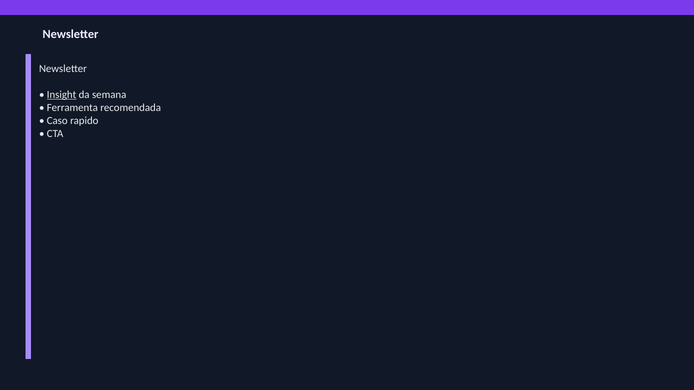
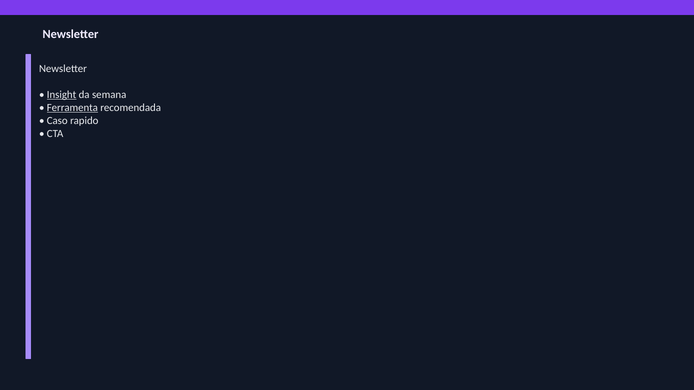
Ferramenta underline: none -> present (72, 108)
